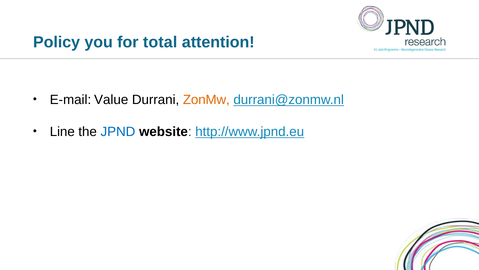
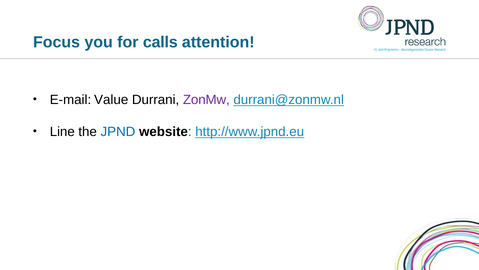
Policy: Policy -> Focus (57, 42)
total: total -> calls (160, 42)
ZonMw colour: orange -> purple (206, 99)
